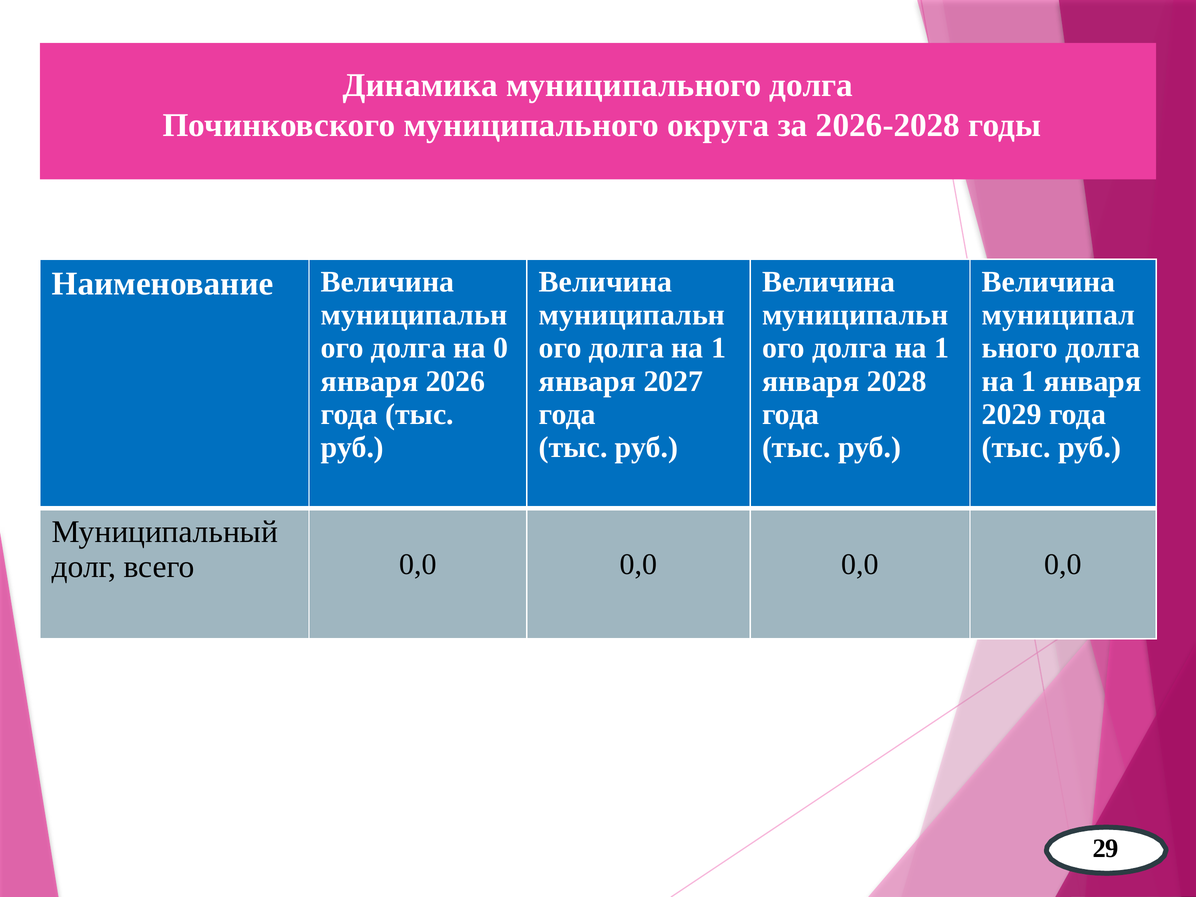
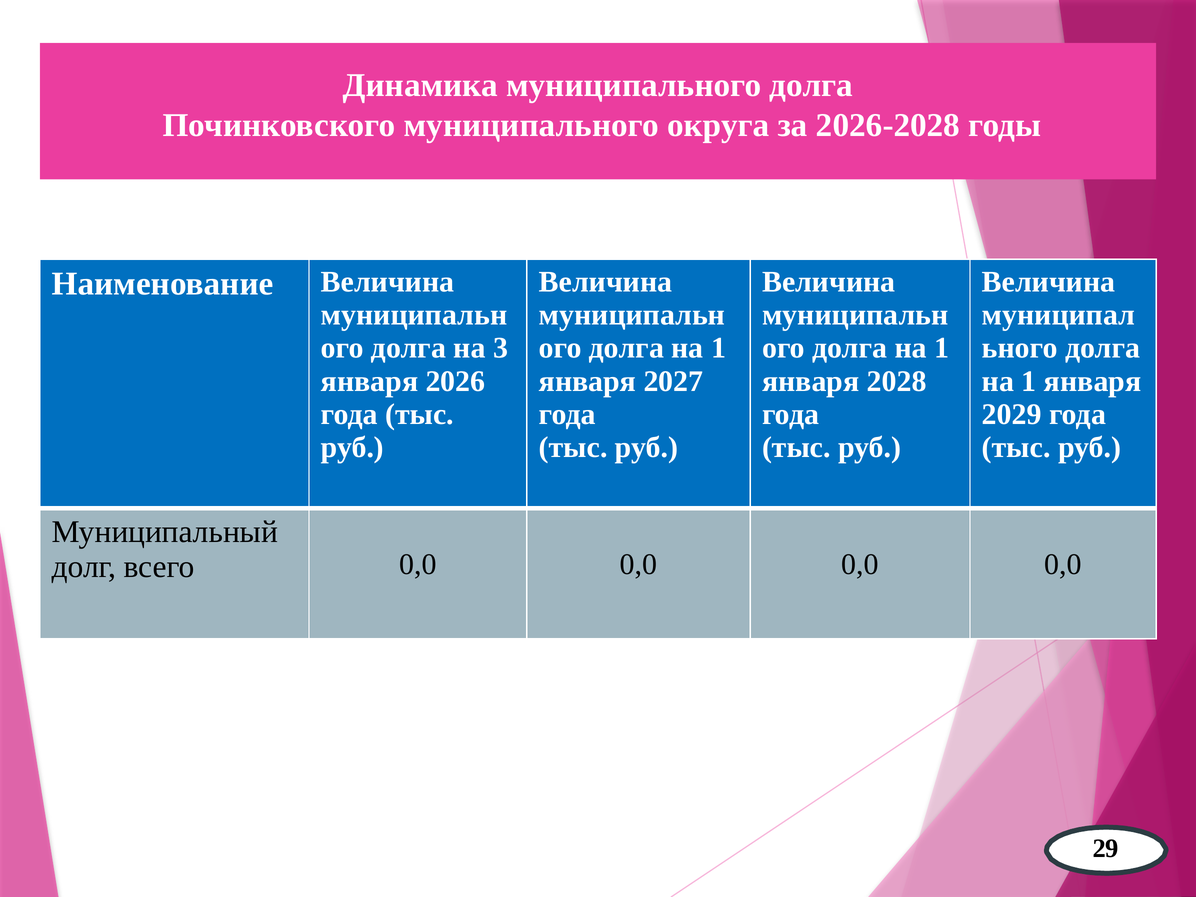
0: 0 -> 3 (501, 348)
